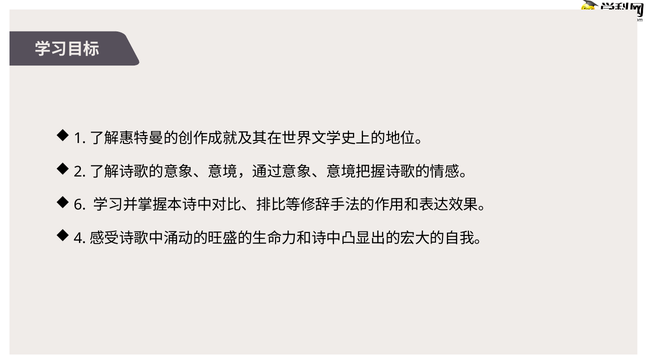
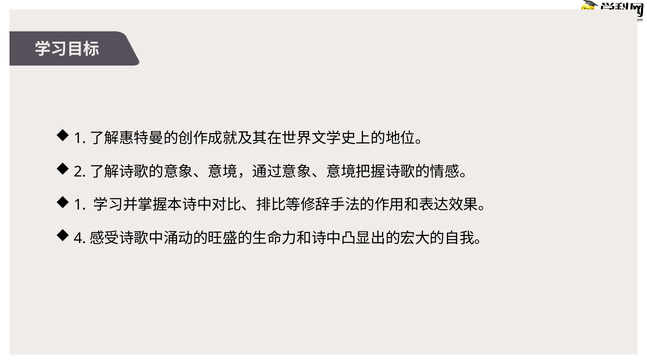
6: 6 -> 1 (80, 205)
